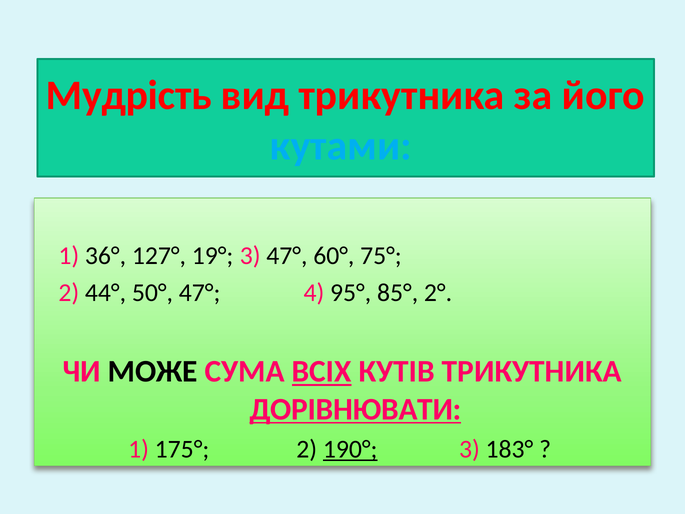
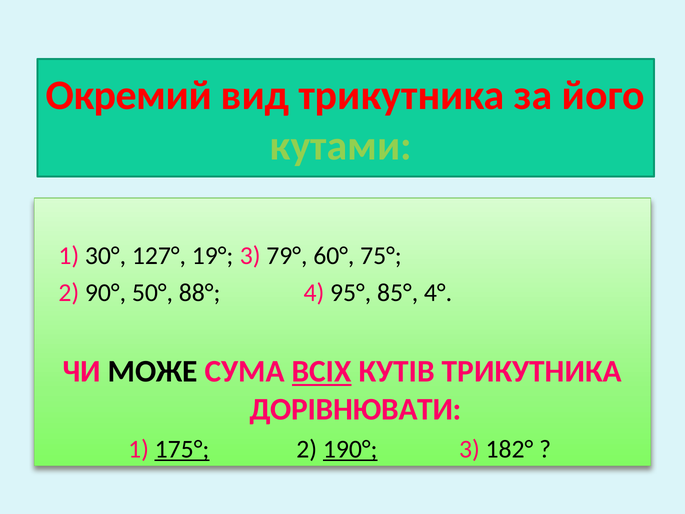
Мудрість: Мудрість -> Окремий (129, 96)
кутами colour: light blue -> light green (341, 146)
36°: 36° -> 30° (106, 256)
47°: 47° -> 79° (287, 256)
44°: 44° -> 90° (106, 293)
50° 47°: 47° -> 88° (200, 293)
2°: 2° -> 4° (438, 293)
ДОРІВНЮВАТИ underline: present -> none (355, 409)
175° underline: none -> present (182, 449)
183°: 183° -> 182° (509, 449)
